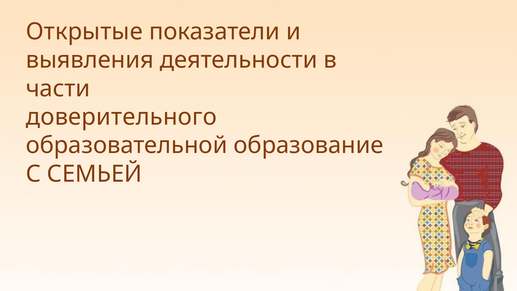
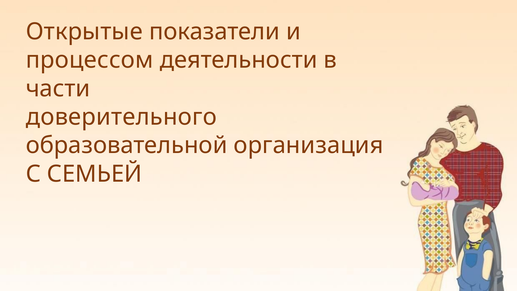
выявления: выявления -> процессом (90, 60)
образование: образование -> организация (309, 145)
